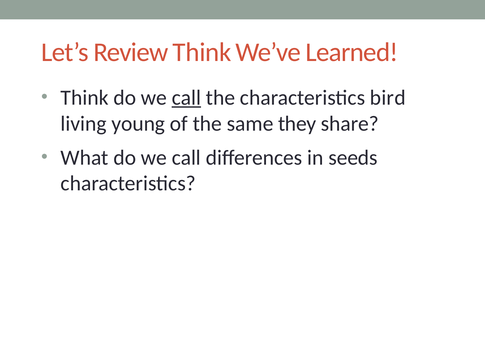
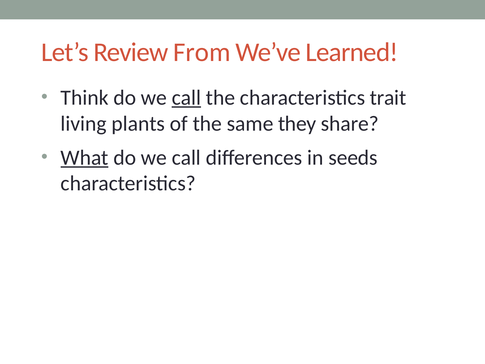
Review Think: Think -> From (202, 52)
bird: bird -> trait (388, 98)
young: young -> plants (138, 124)
What underline: none -> present (85, 158)
